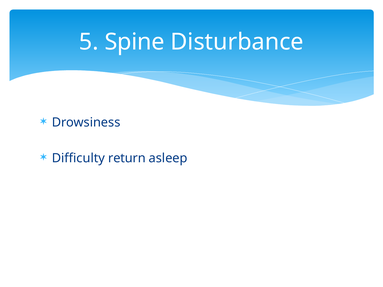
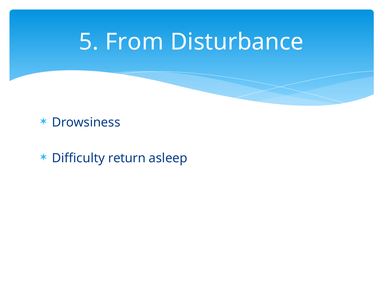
Spine: Spine -> From (134, 42)
